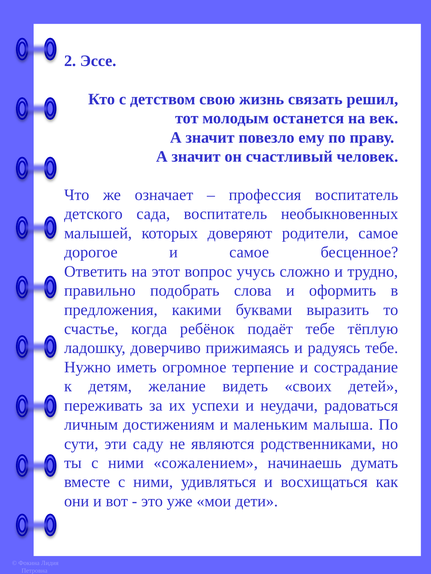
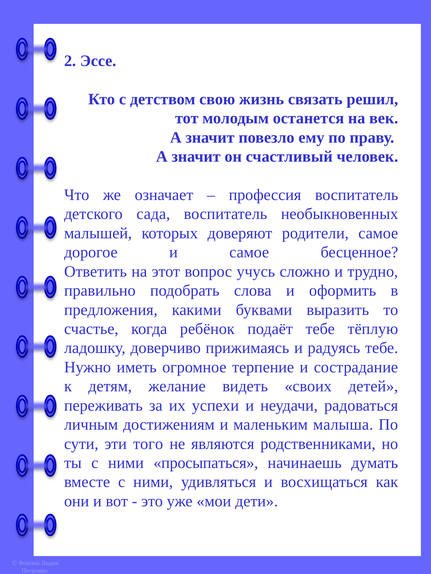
саду: саду -> того (148, 444)
сожалением: сожалением -> просыпаться (206, 463)
